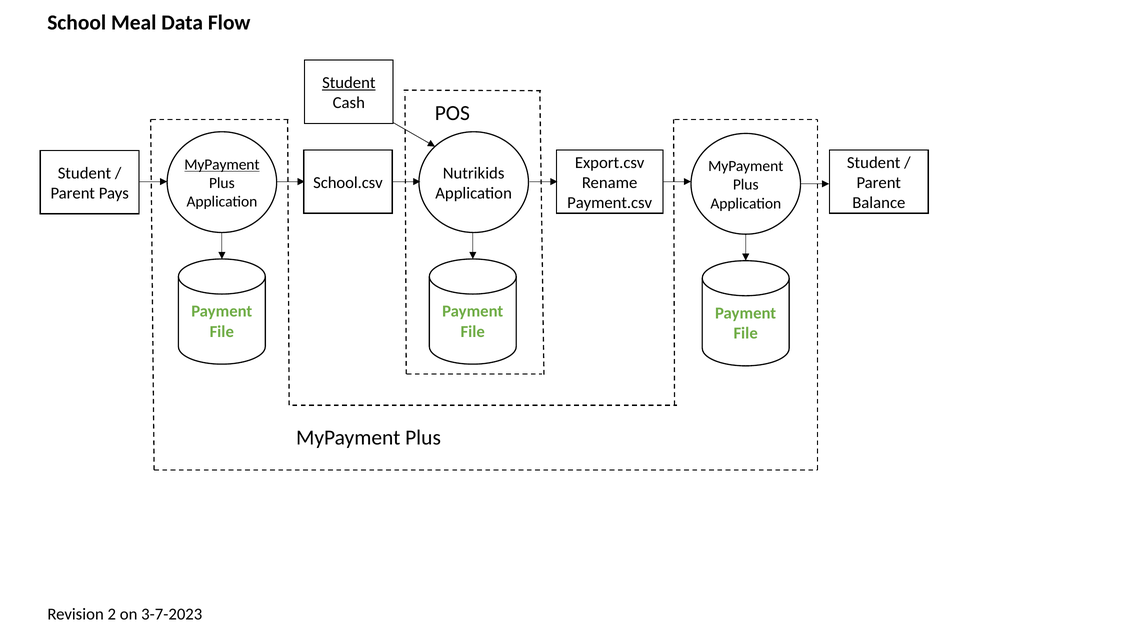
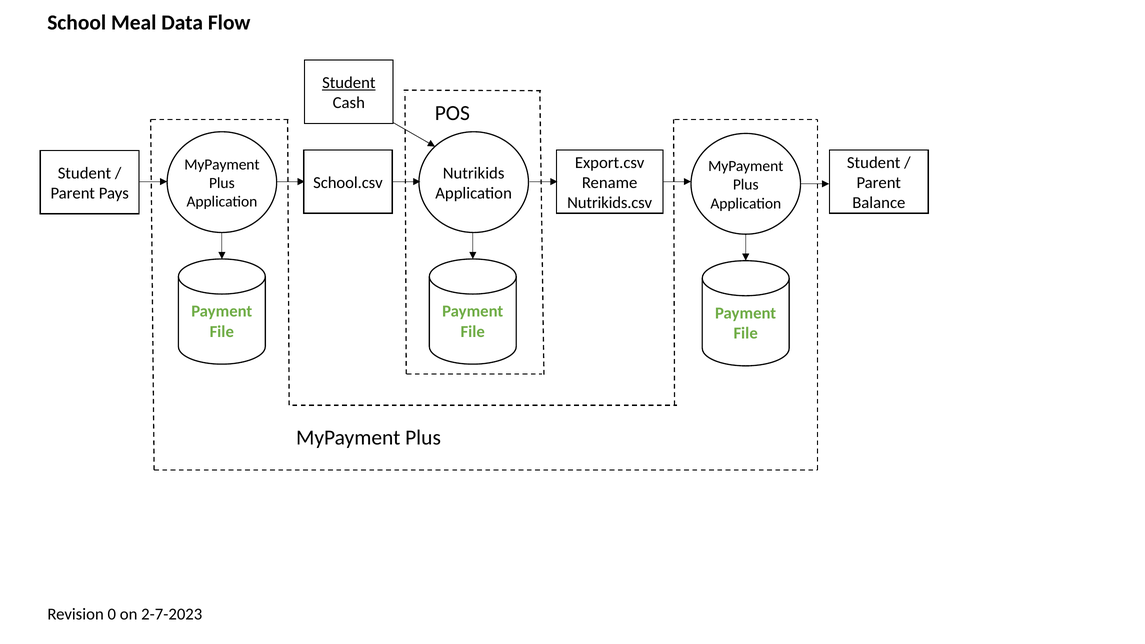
MyPayment underline: present -> none (222, 165)
Payment.csv: Payment.csv -> Nutrikids.csv (610, 203)
2: 2 -> 0 (112, 614)
3-7-2023: 3-7-2023 -> 2-7-2023 (172, 614)
